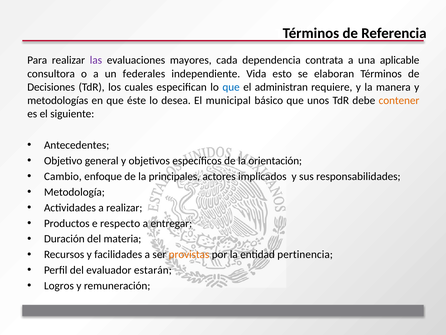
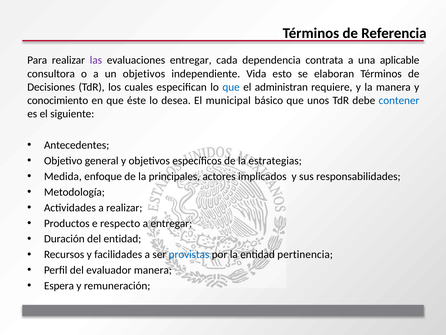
evaluaciones mayores: mayores -> entregar (191, 60)
un federales: federales -> objetivos (144, 74)
metodologías: metodologías -> conocimiento (58, 100)
contener colour: orange -> blue (399, 100)
orientación: orientación -> estrategias (275, 161)
Cambio: Cambio -> Medida (63, 176)
del materia: materia -> entidad (122, 239)
provistas colour: orange -> blue (189, 254)
evaluador estarán: estarán -> manera (153, 270)
Logros: Logros -> Espera (59, 285)
